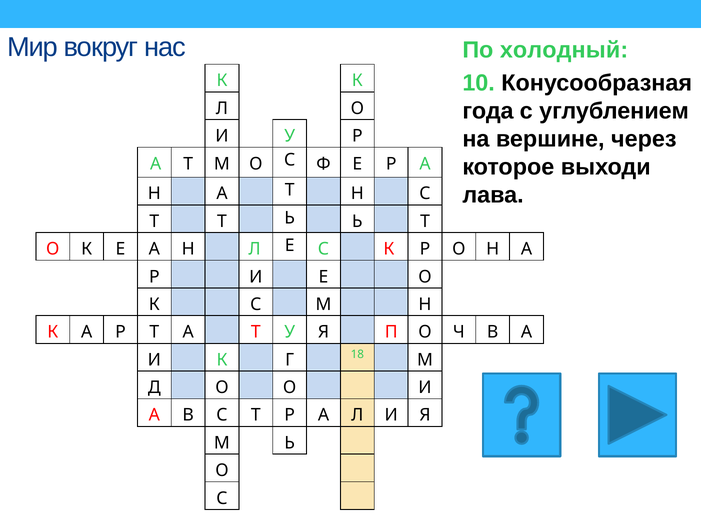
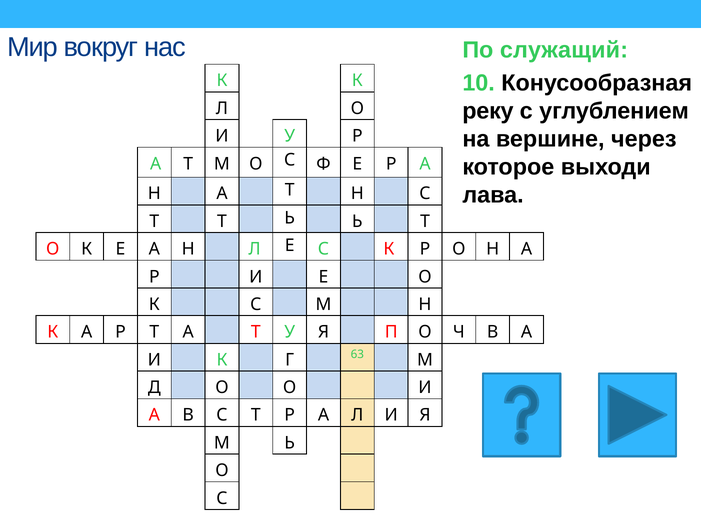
холодный: холодный -> служащий (564, 50)
года: года -> реку (488, 111)
18: 18 -> 63 (357, 354)
